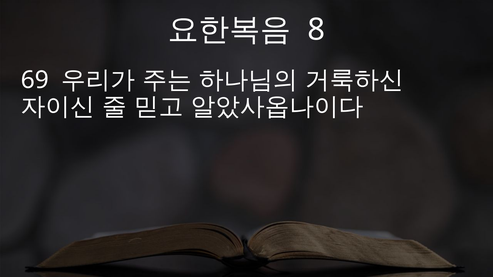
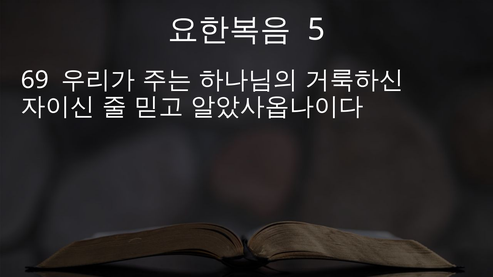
8: 8 -> 5 (316, 30)
